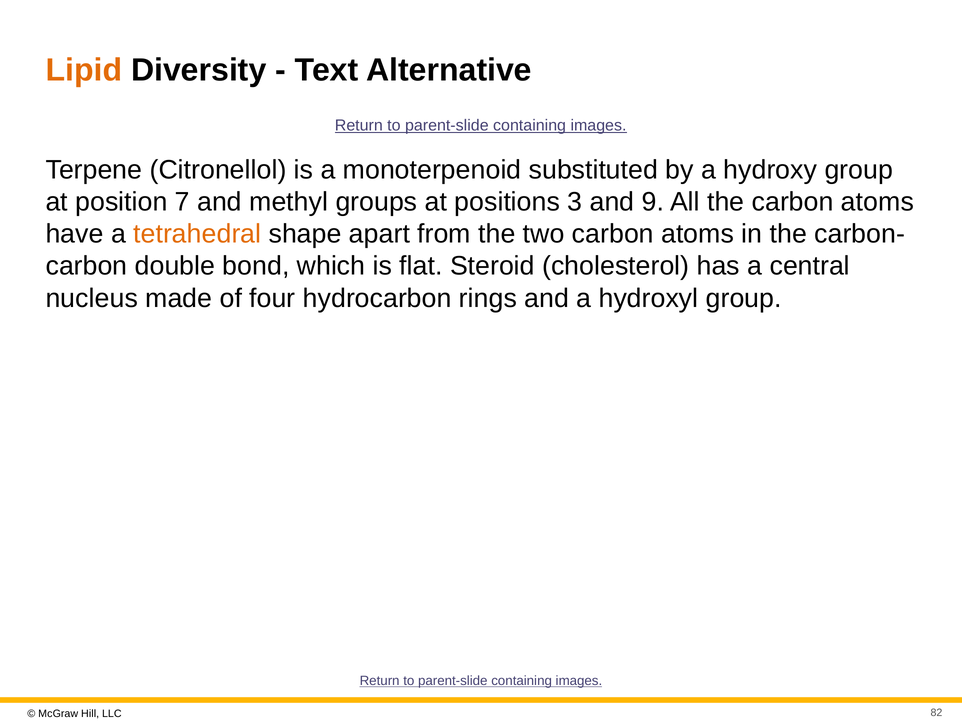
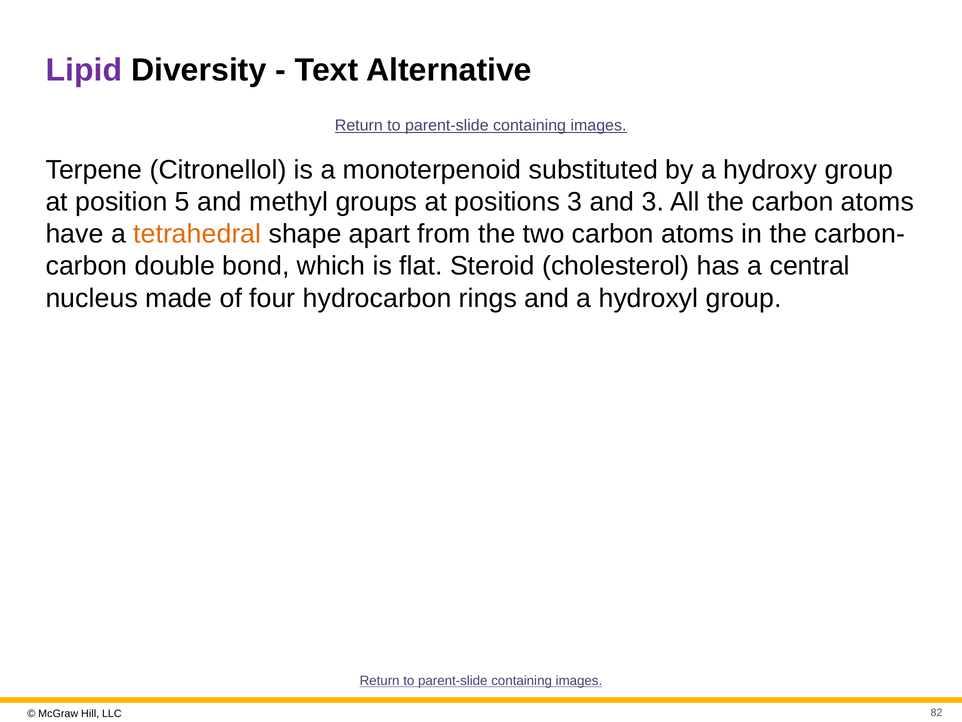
Lipid colour: orange -> purple (84, 70)
7: 7 -> 5 (182, 202)
and 9: 9 -> 3 (653, 202)
